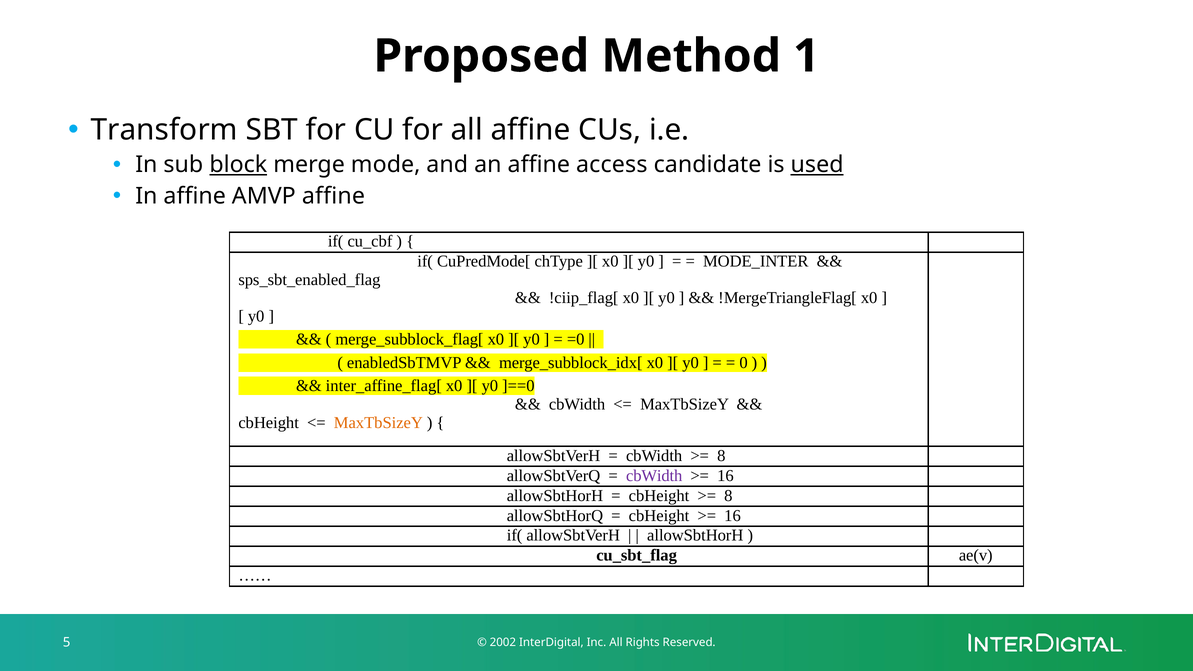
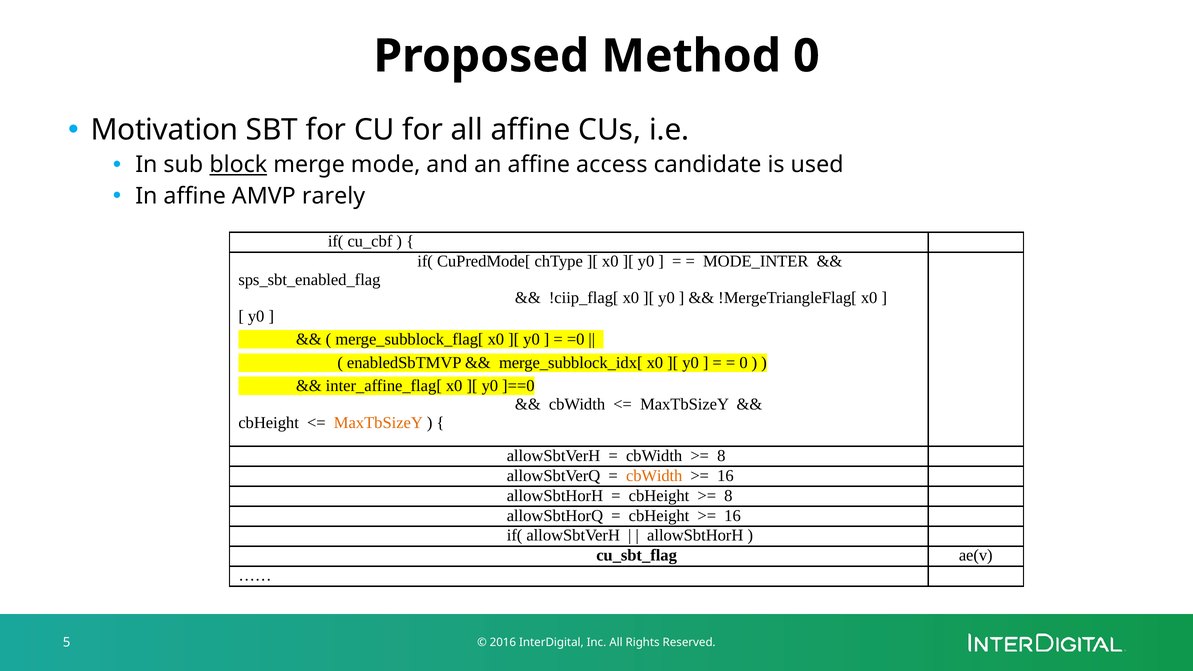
Method 1: 1 -> 0 (806, 56)
Transform: Transform -> Motivation (164, 130)
used underline: present -> none (817, 165)
AMVP affine: affine -> rarely (334, 196)
cbWidth colour: purple -> orange (654, 476)
2002: 2002 -> 2016 (503, 643)
